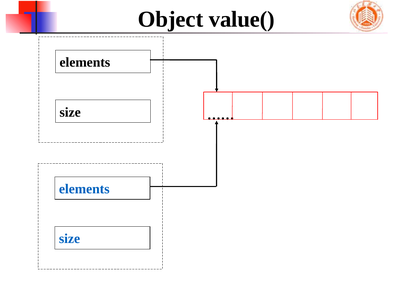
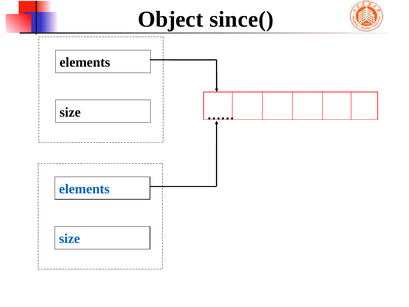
value(: value( -> since( (242, 19)
